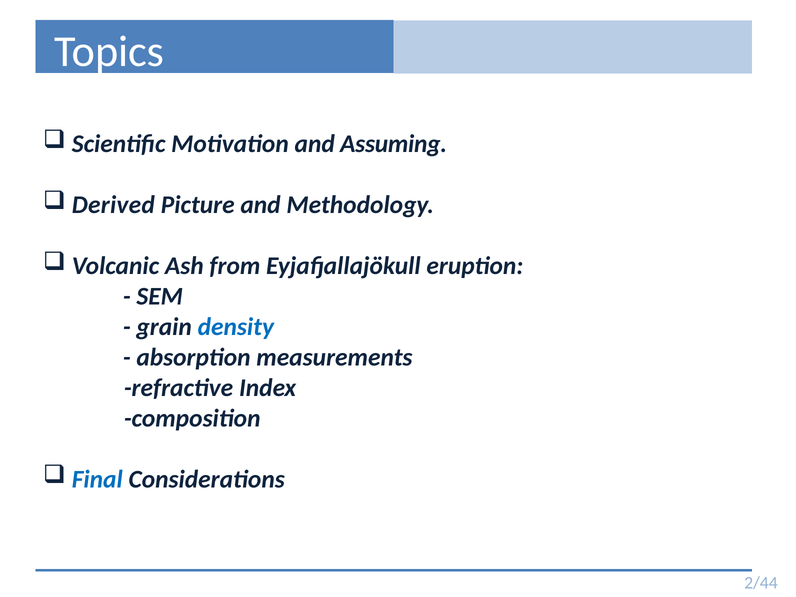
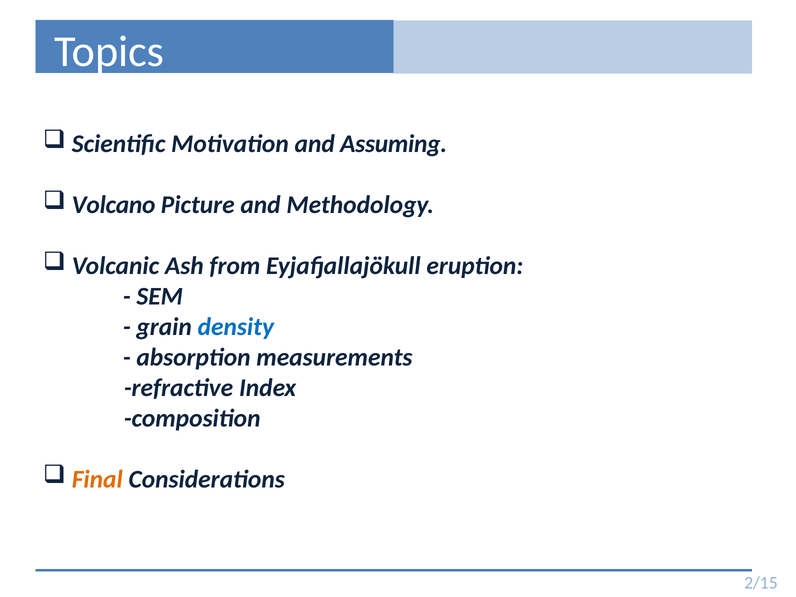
Derived: Derived -> Volcano (114, 205)
Final colour: blue -> orange (97, 479)
2/44: 2/44 -> 2/15 (761, 583)
